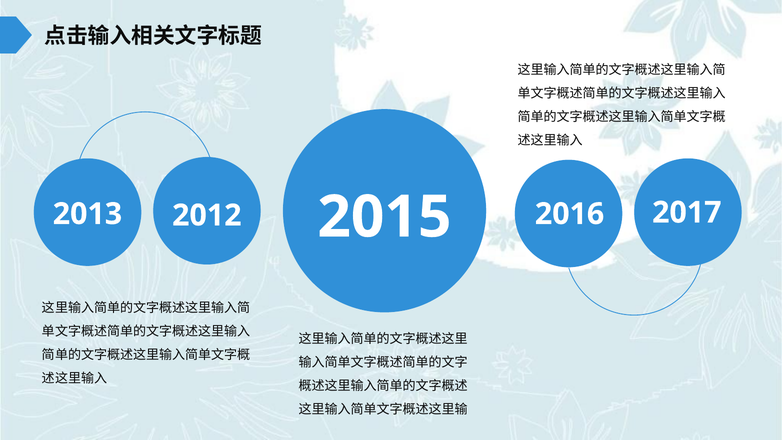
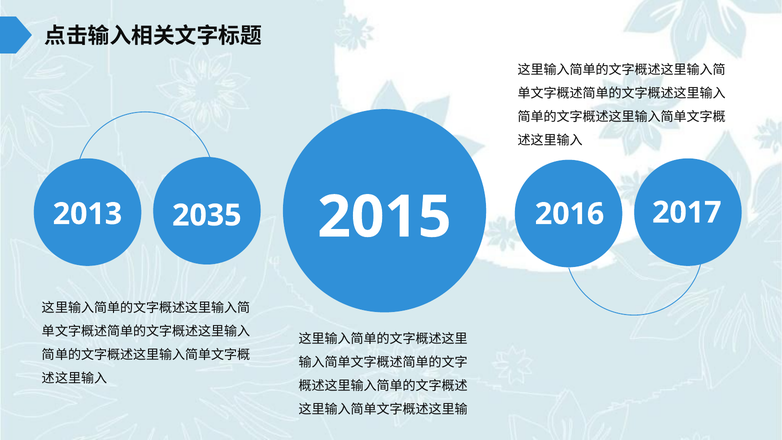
2012: 2012 -> 2035 (207, 215)
